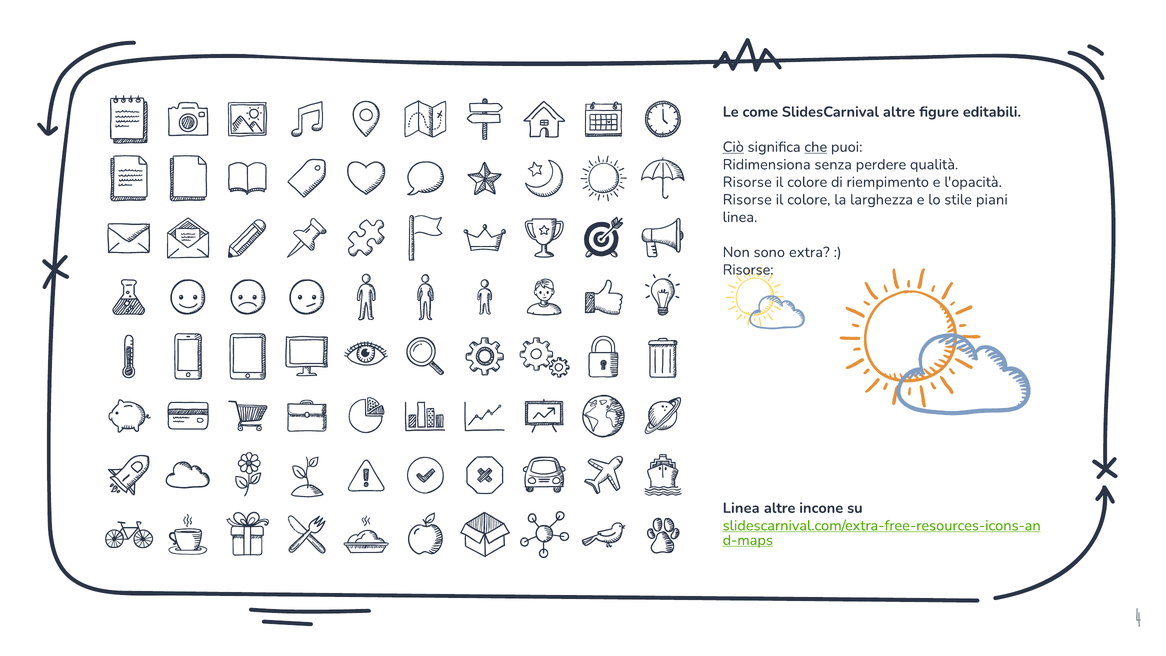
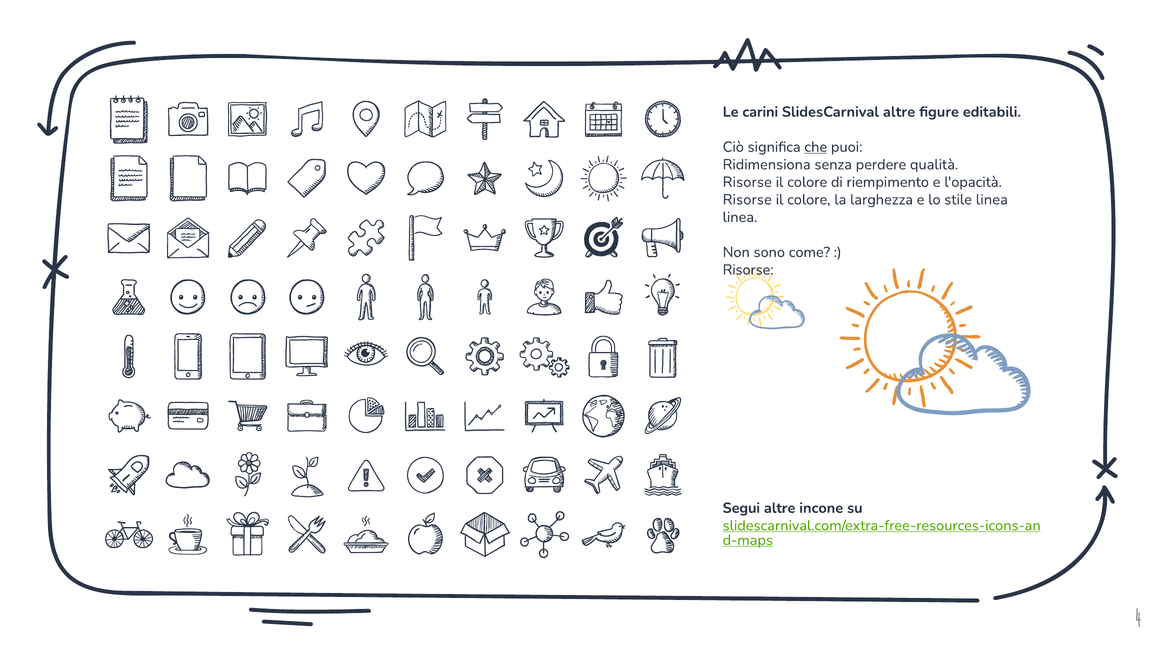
come: come -> carini (760, 112)
Ciò underline: present -> none (733, 147)
stile piani: piani -> linea (992, 200)
extra: extra -> come (809, 252)
Linea: Linea -> Segui (741, 508)
